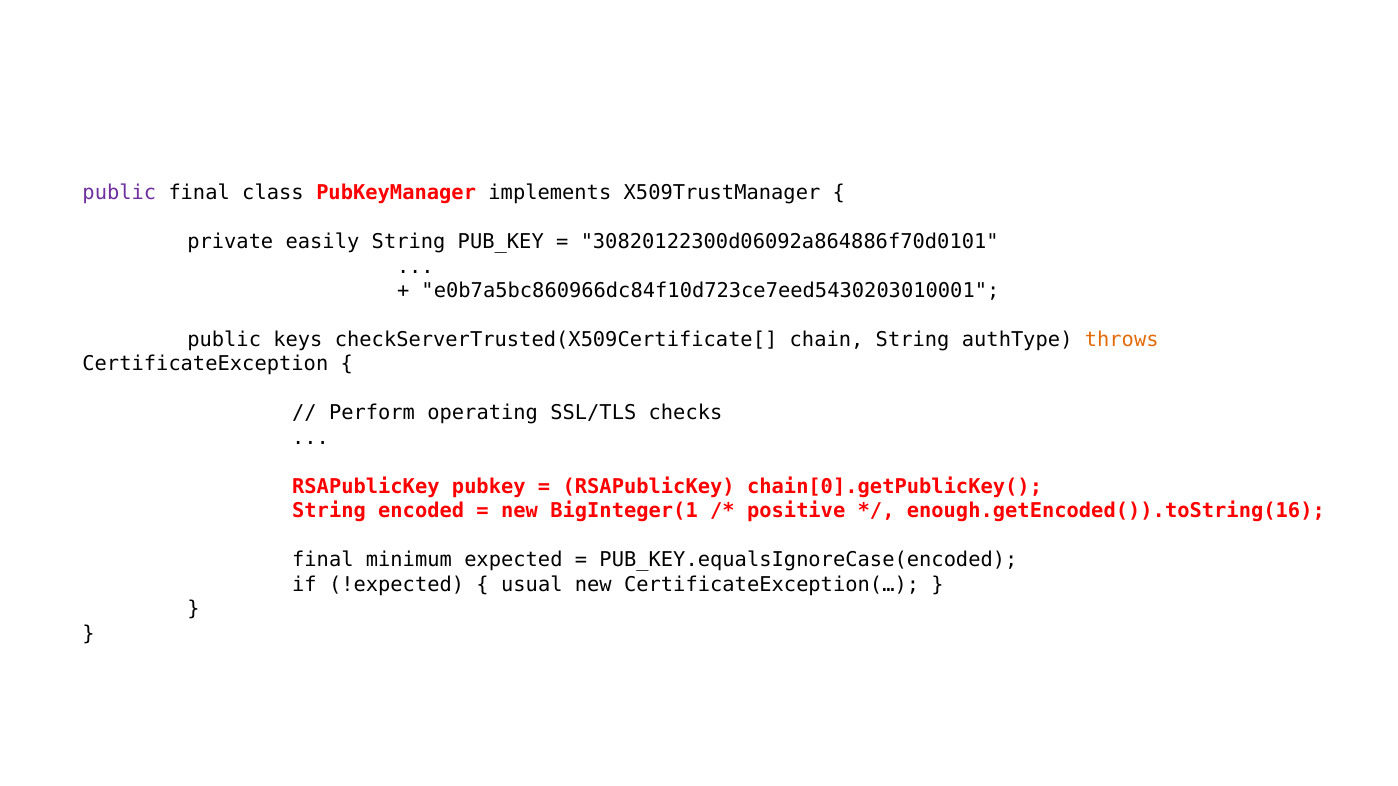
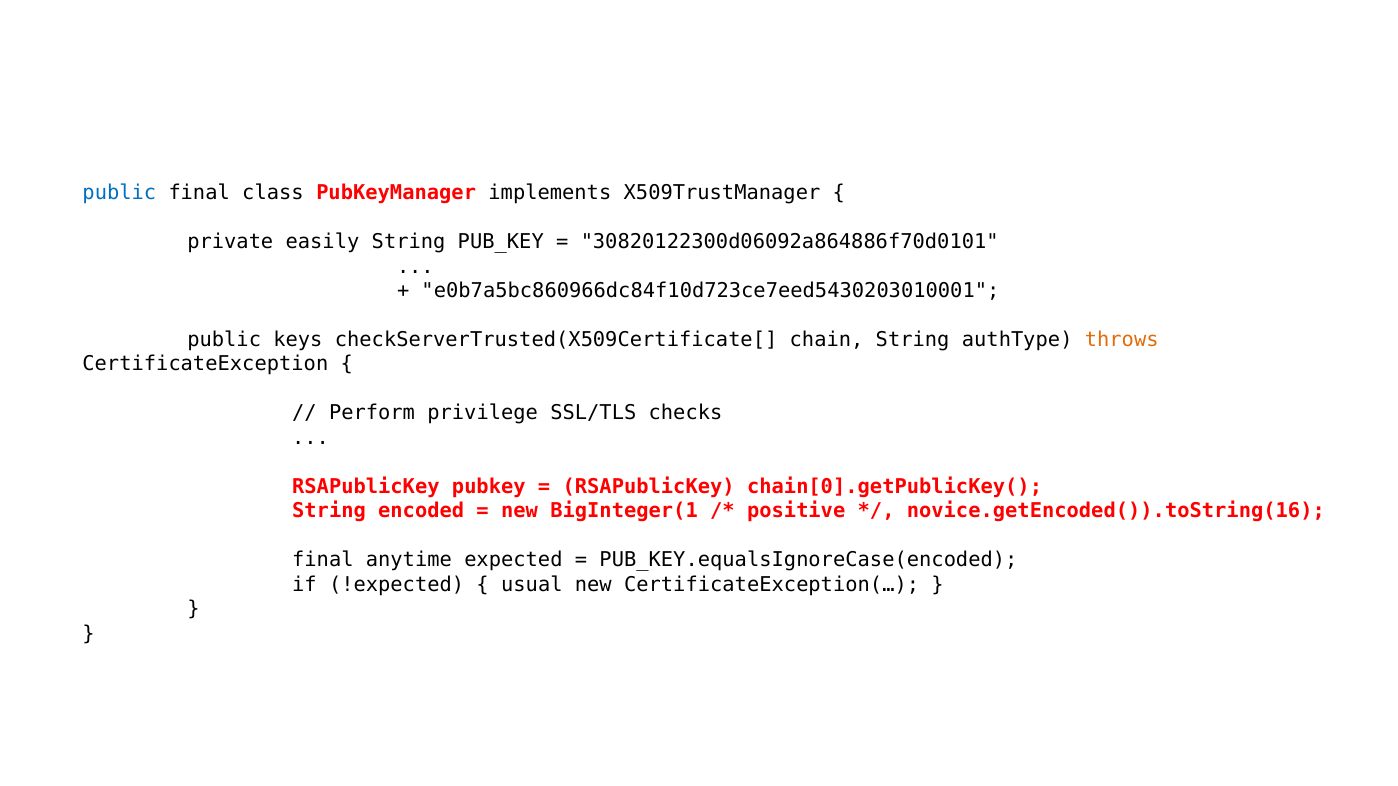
public colour: purple -> blue (119, 193)
operating: operating -> privilege (483, 413)
enough.getEncoded()).toString(16: enough.getEncoded()).toString(16 -> novice.getEncoded()).toString(16 (1116, 511)
minimum: minimum -> anytime (409, 560)
